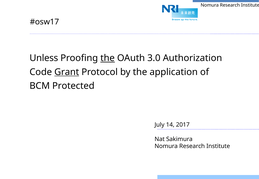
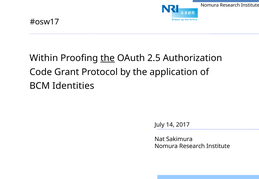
Unless: Unless -> Within (44, 58)
3.0: 3.0 -> 2.5 (154, 58)
Grant underline: present -> none (67, 72)
Protected: Protected -> Identities (73, 86)
